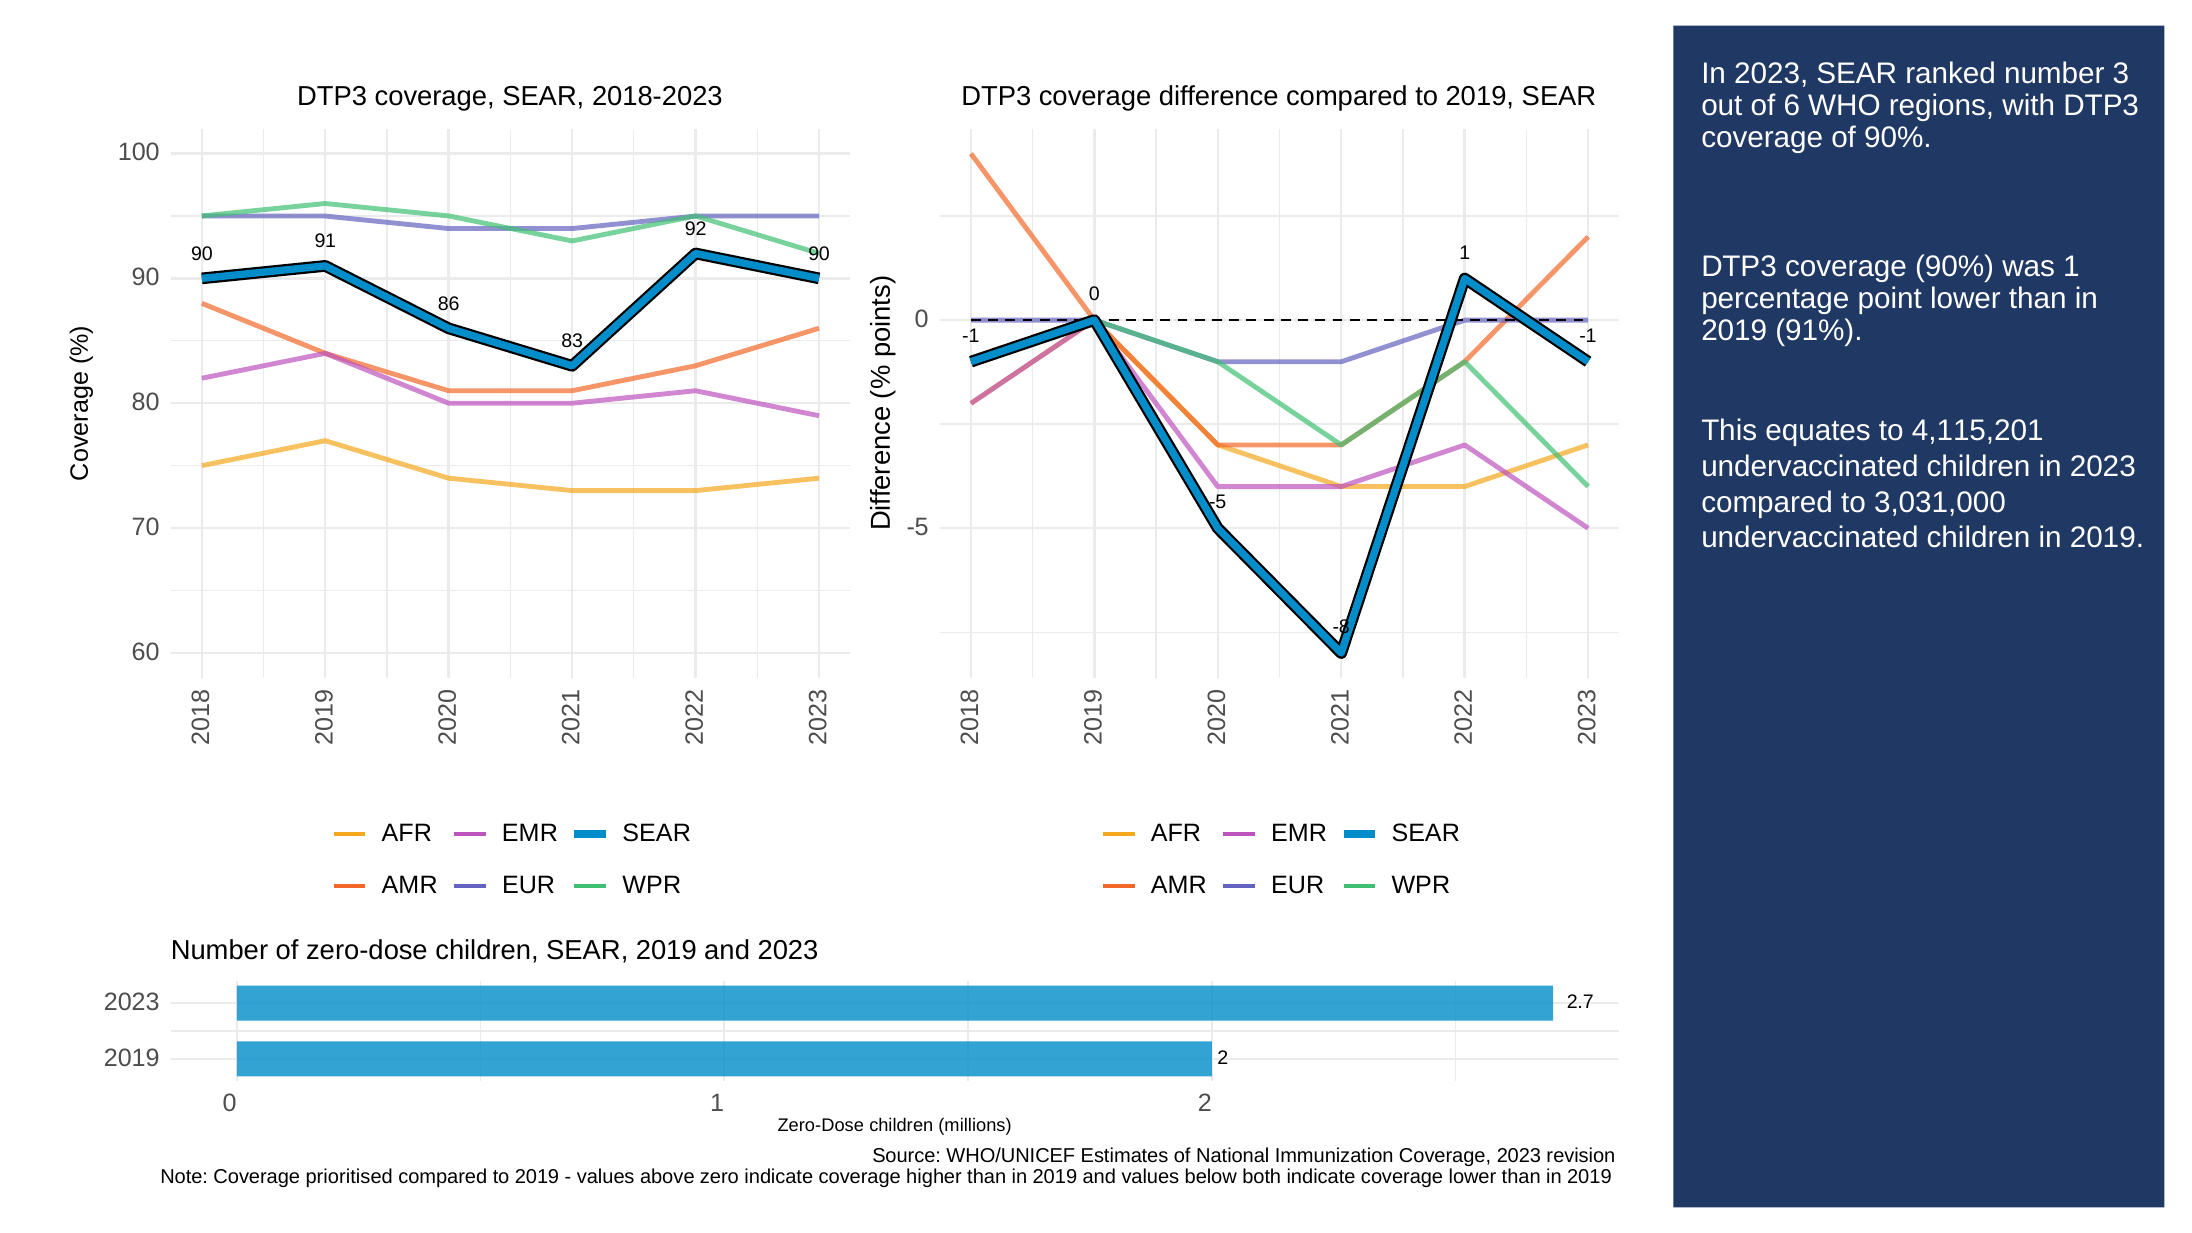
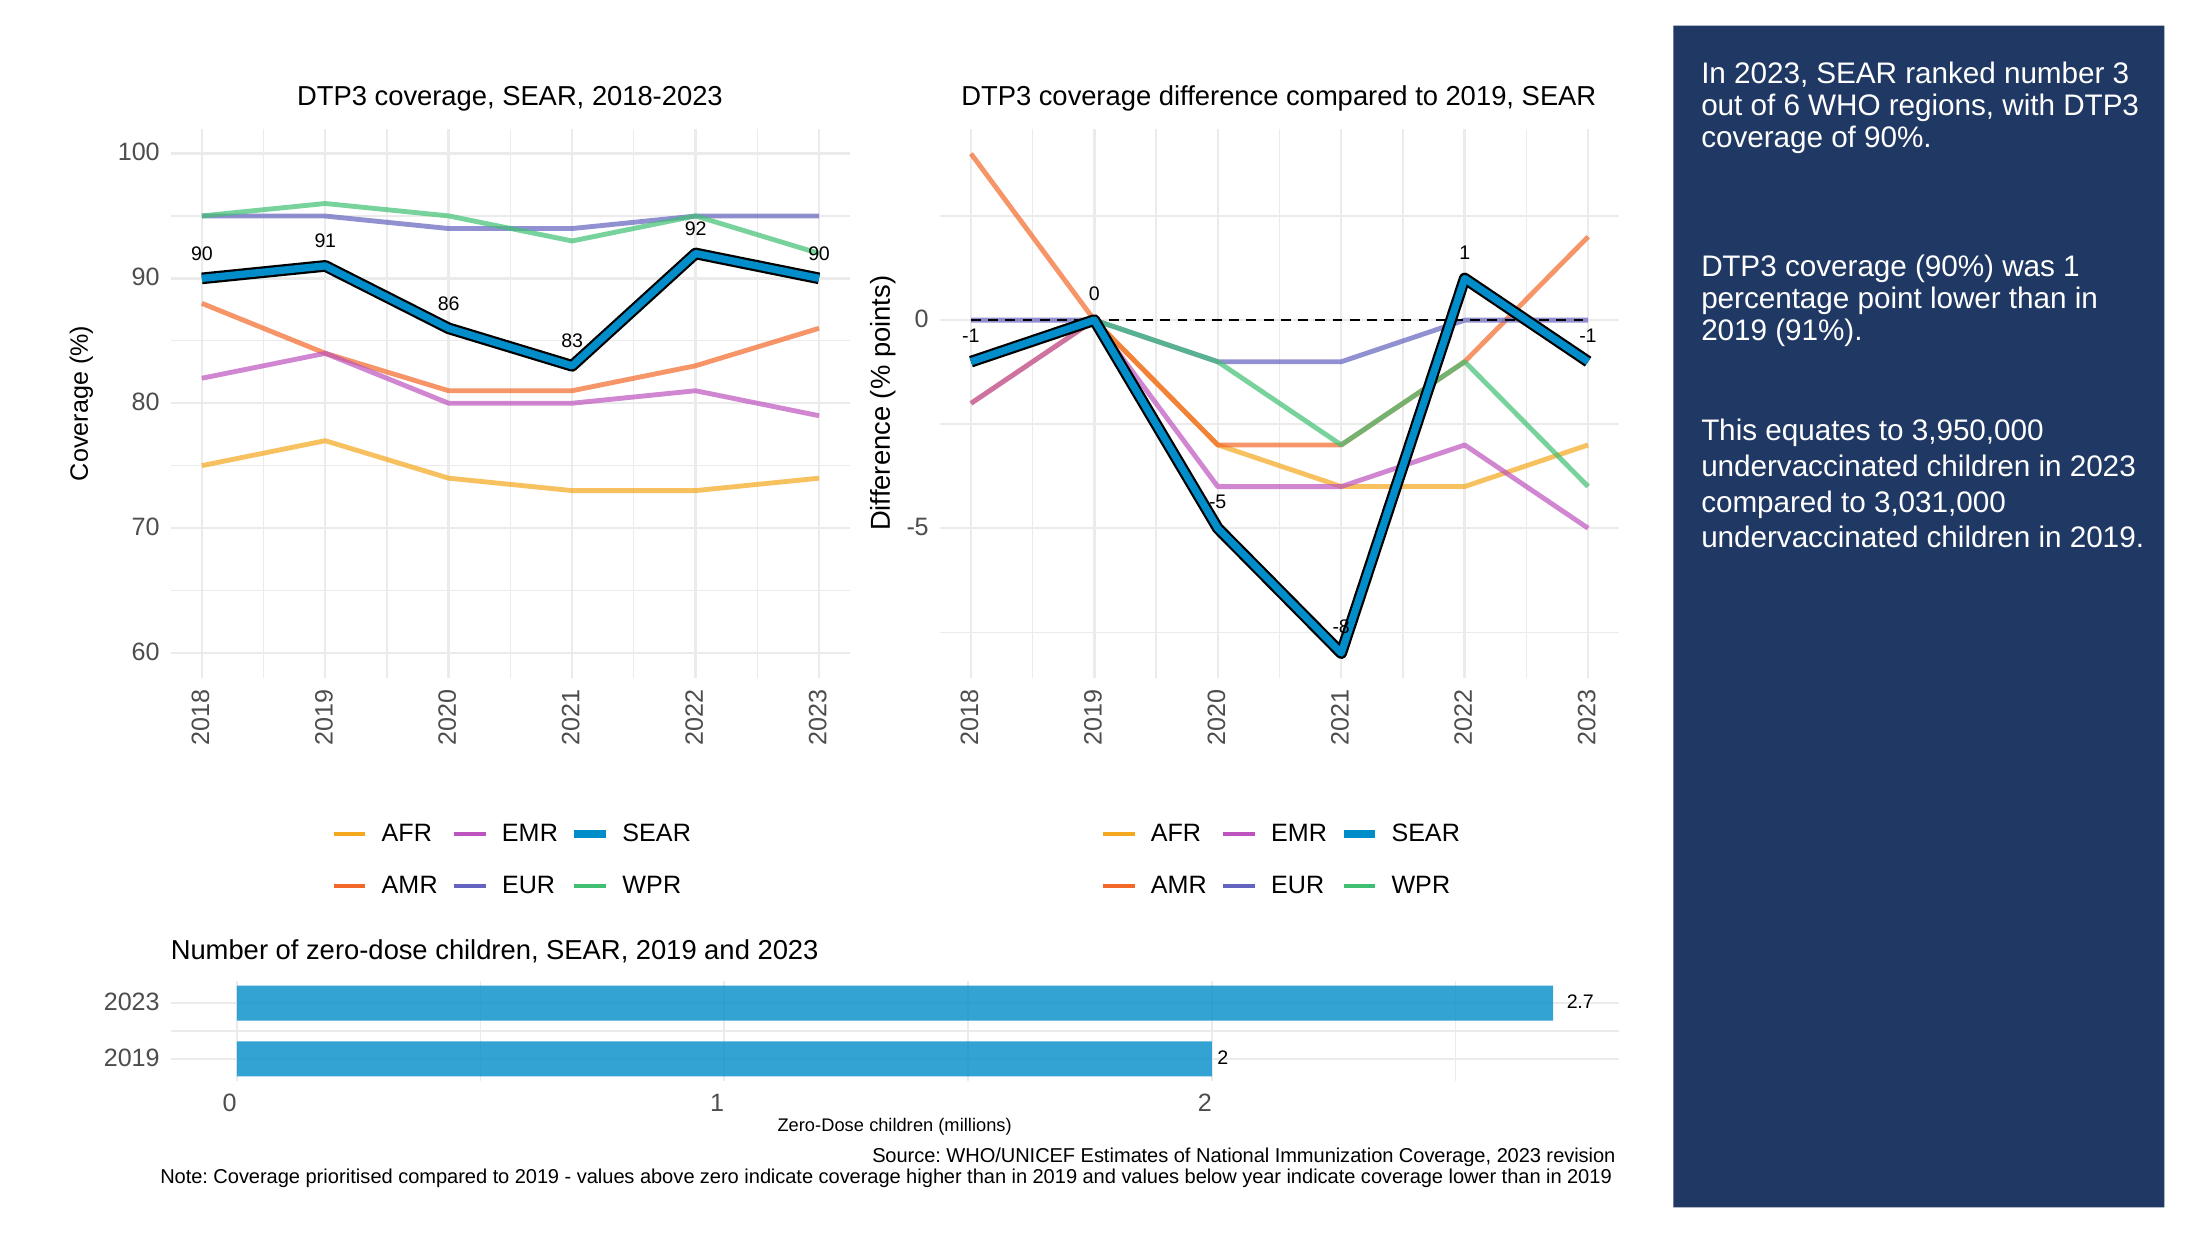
4,115,201: 4,115,201 -> 3,950,000 (1978, 431)
both: both -> year (1262, 1177)
